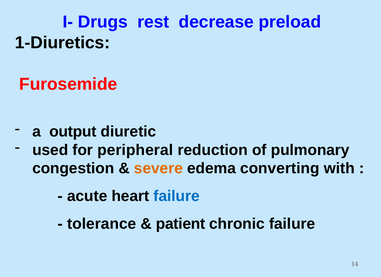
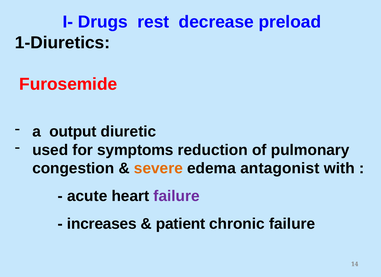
peripheral: peripheral -> symptoms (135, 150)
converting: converting -> antagonist (280, 168)
failure colour: blue -> purple (177, 196)
tolerance: tolerance -> increases (102, 224)
